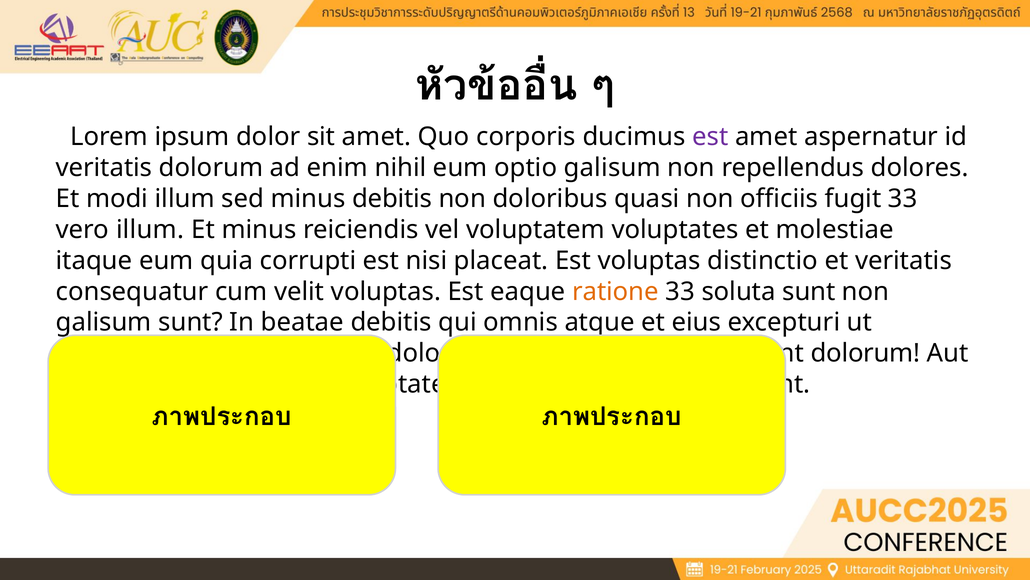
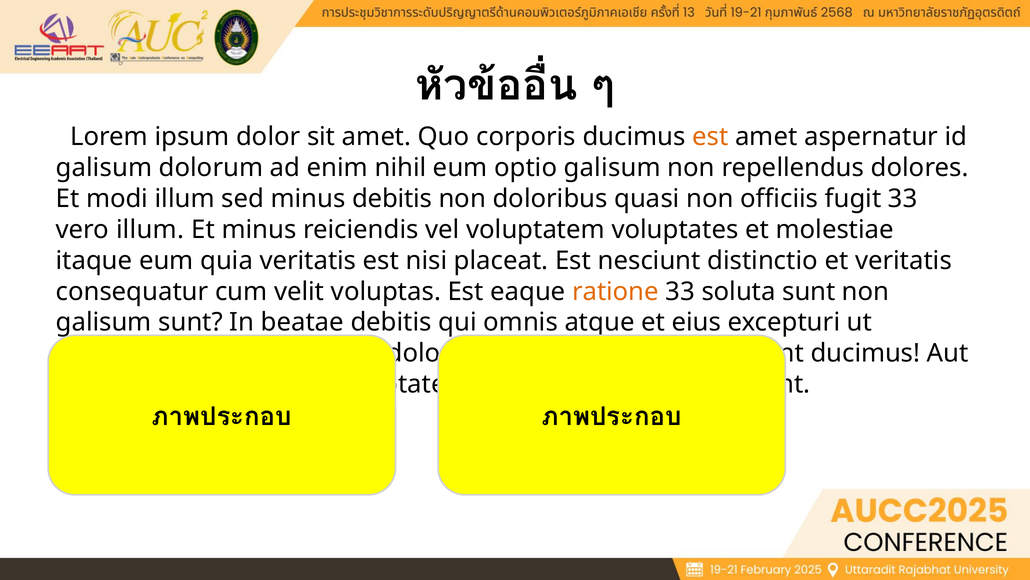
est colour: purple -> orange (710, 137)
veritatis: veritatis -> galisum (104, 168)
quia corrupti: corrupti -> veritatis (308, 260)
Est voluptas: voluptas -> nesciunt (649, 260)
dolorum: dolorum -> ducimus (865, 353)
